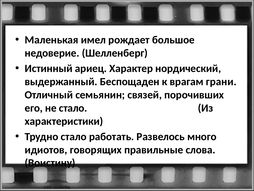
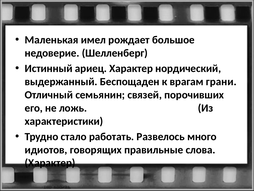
не стало: стало -> ложь (73, 108)
Воистину: Воистину -> Характер (50, 163)
